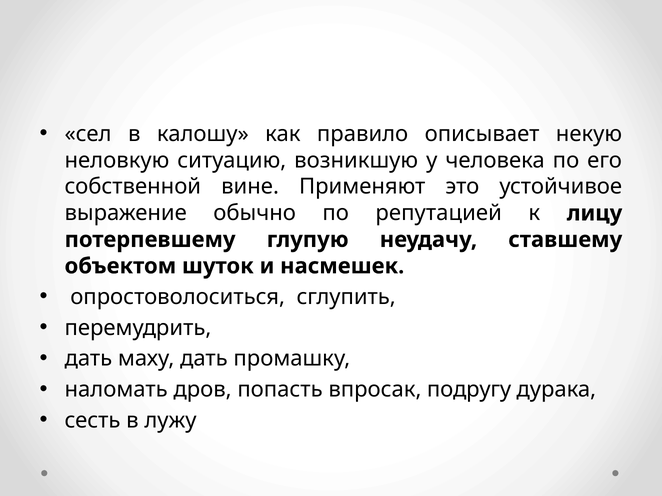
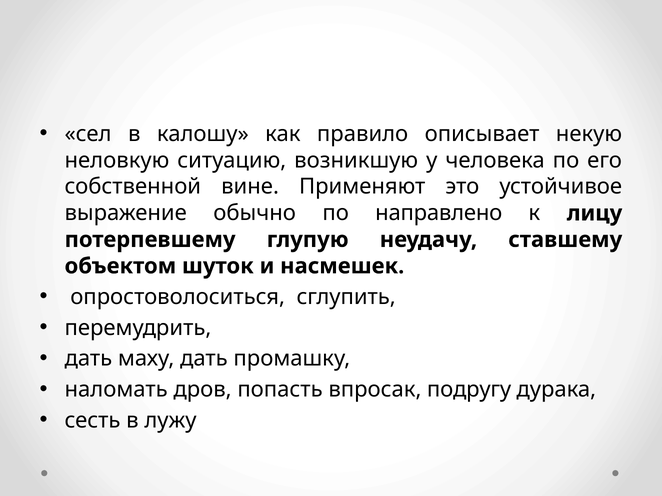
репутацией: репутацией -> направлено (439, 213)
